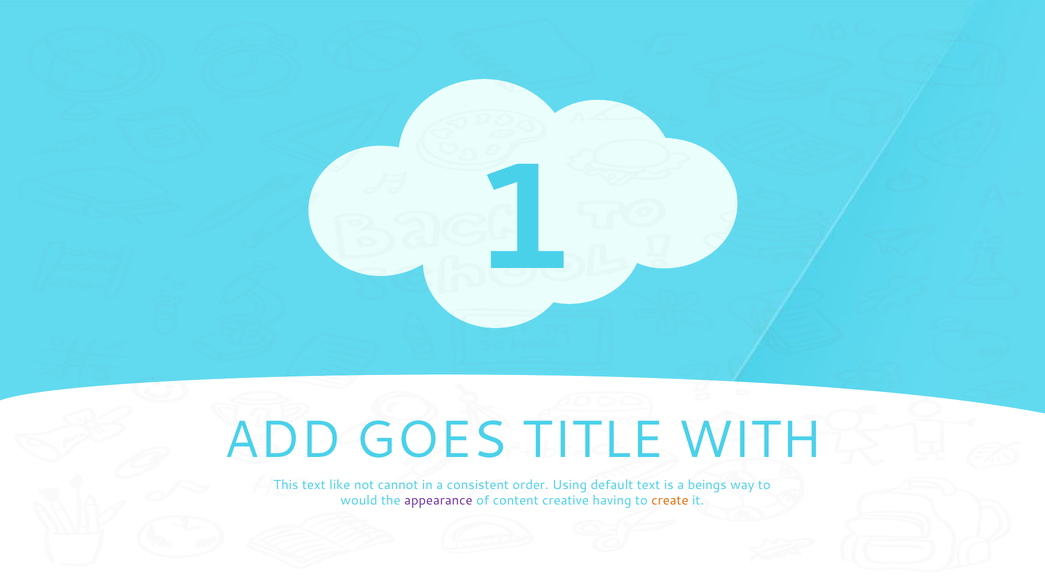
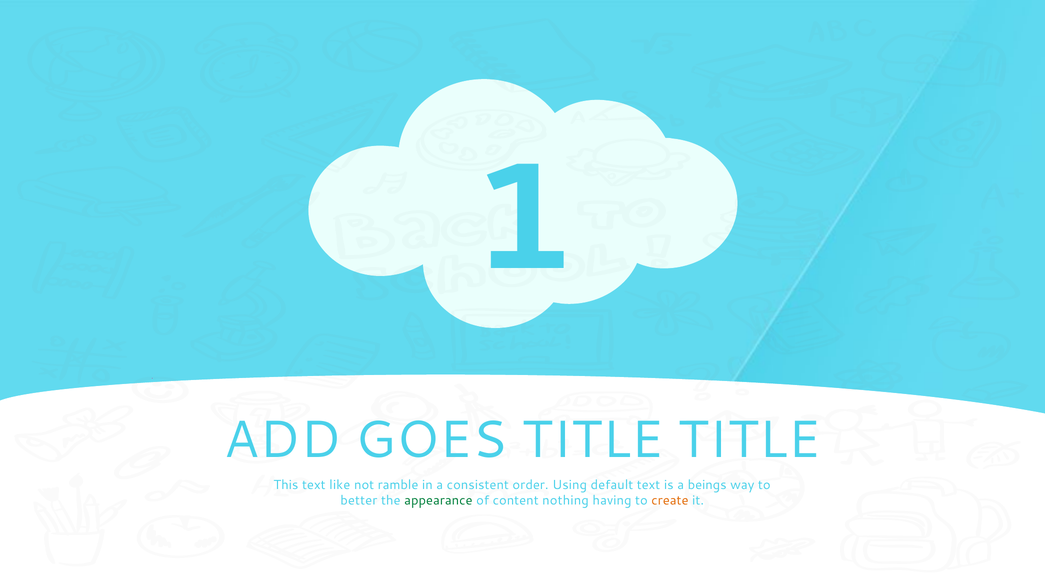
TITLE WITH: WITH -> TITLE (749, 440)
cannot: cannot -> ramble (398, 485)
would: would -> better (359, 500)
appearance colour: purple -> green (438, 500)
creative: creative -> nothing (566, 500)
